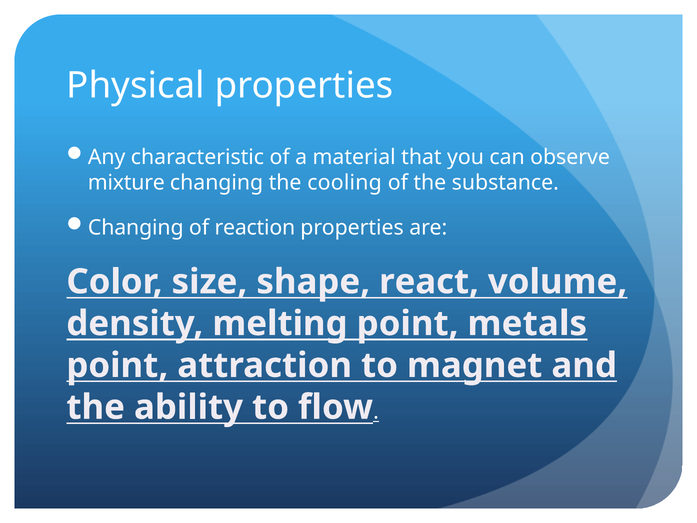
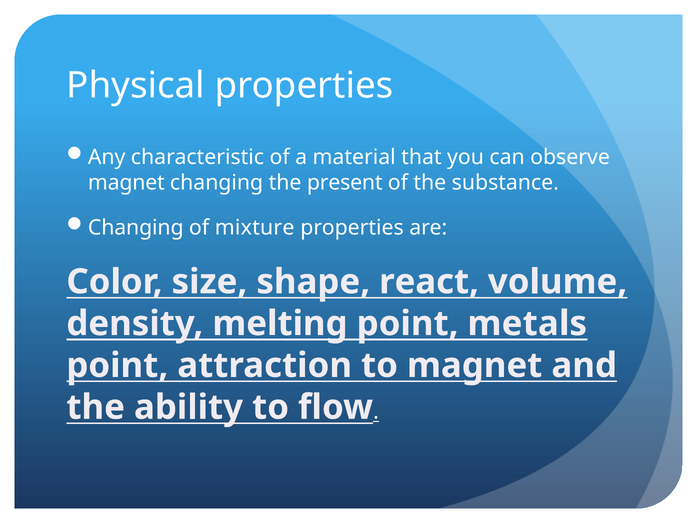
mixture: mixture -> magnet (126, 183)
cooling: cooling -> present (345, 183)
reaction: reaction -> mixture (255, 228)
